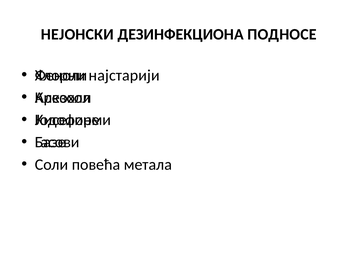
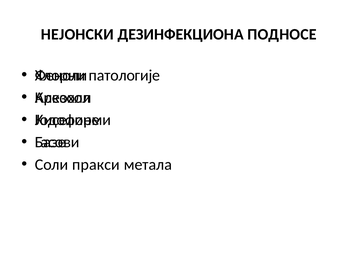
најстарији: најстарији -> патологије (124, 75)
повећа: повећа -> пракси (96, 164)
